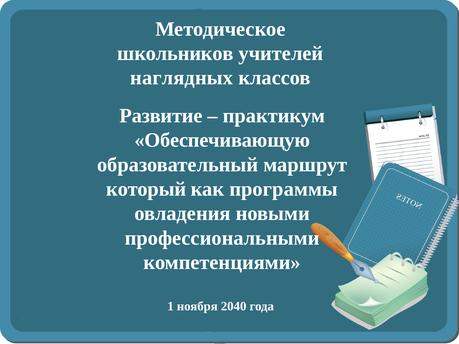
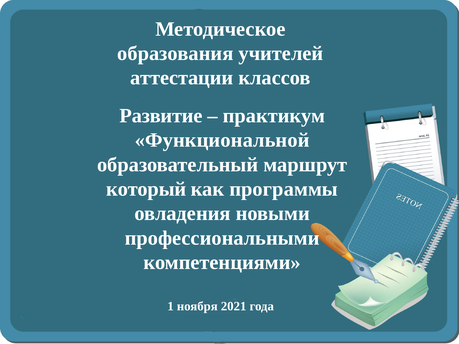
школьников: школьников -> образования (175, 53)
наглядных: наглядных -> аттестации (182, 78)
Обеспечивающую: Обеспечивающую -> Функциональной (222, 140)
2040: 2040 -> 2021 (234, 307)
